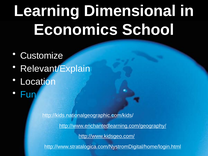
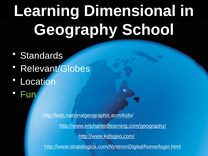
Economics: Economics -> Geography (76, 30)
Customize: Customize -> Standards (42, 56)
Relevant/Explain: Relevant/Explain -> Relevant/Globes (55, 69)
Fun colour: light blue -> light green (28, 95)
